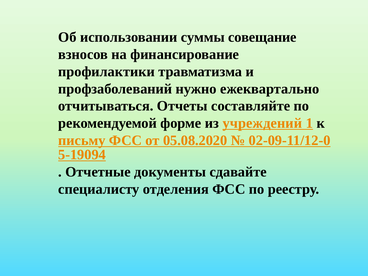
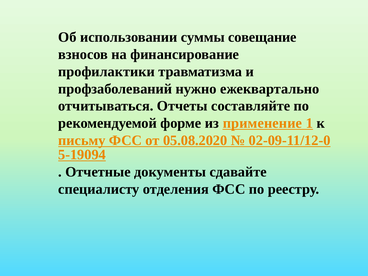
учреждений: учреждений -> применение (262, 123)
